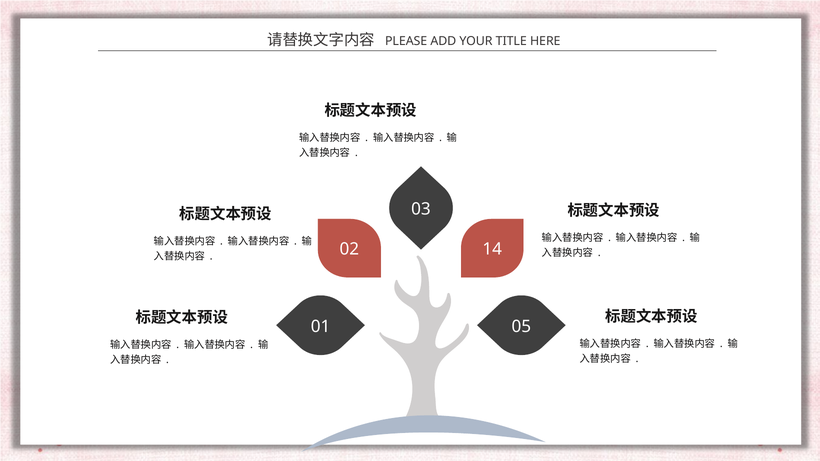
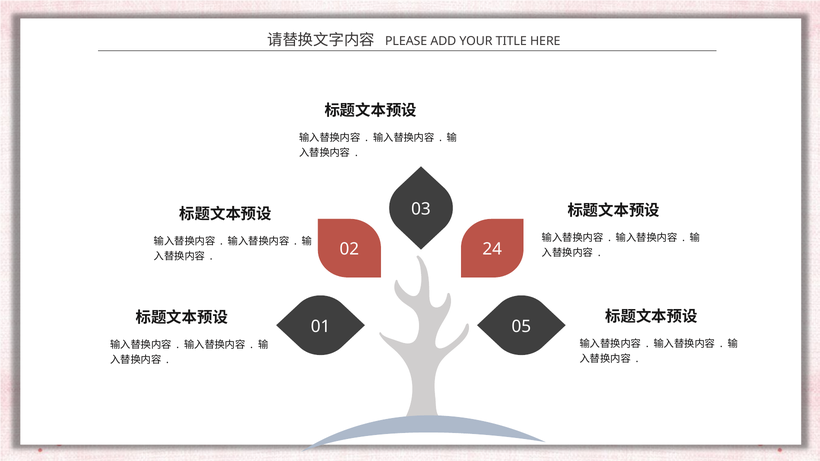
14: 14 -> 24 (492, 249)
